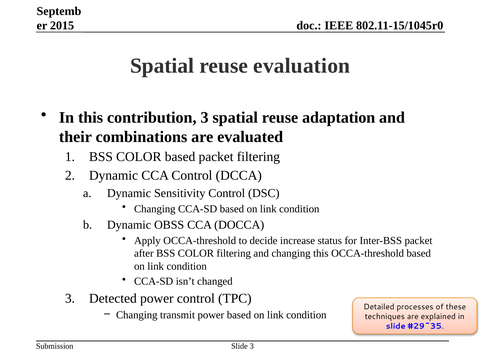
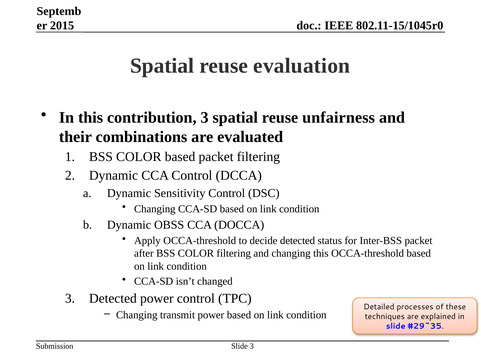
adaptation: adaptation -> unfairness (339, 117)
decide increase: increase -> detected (298, 240)
